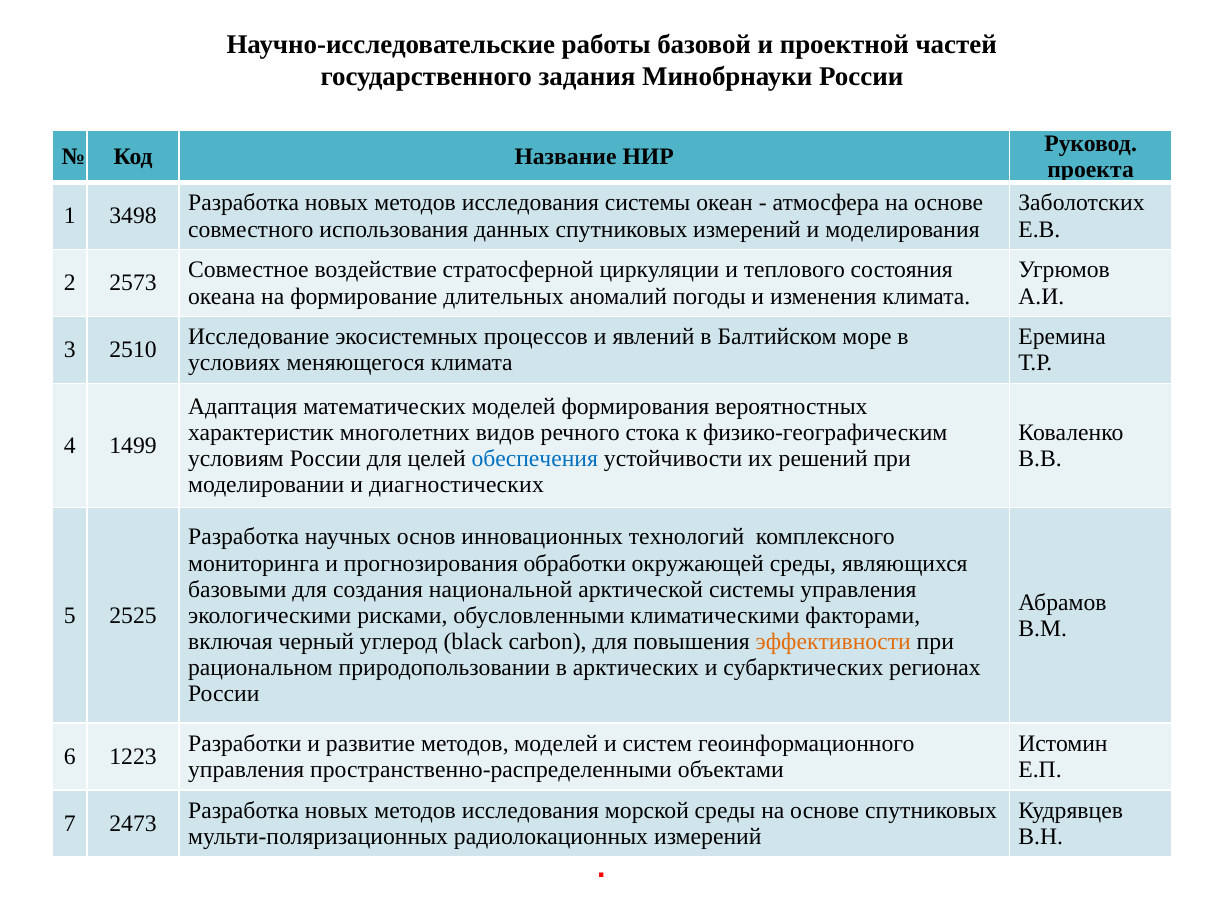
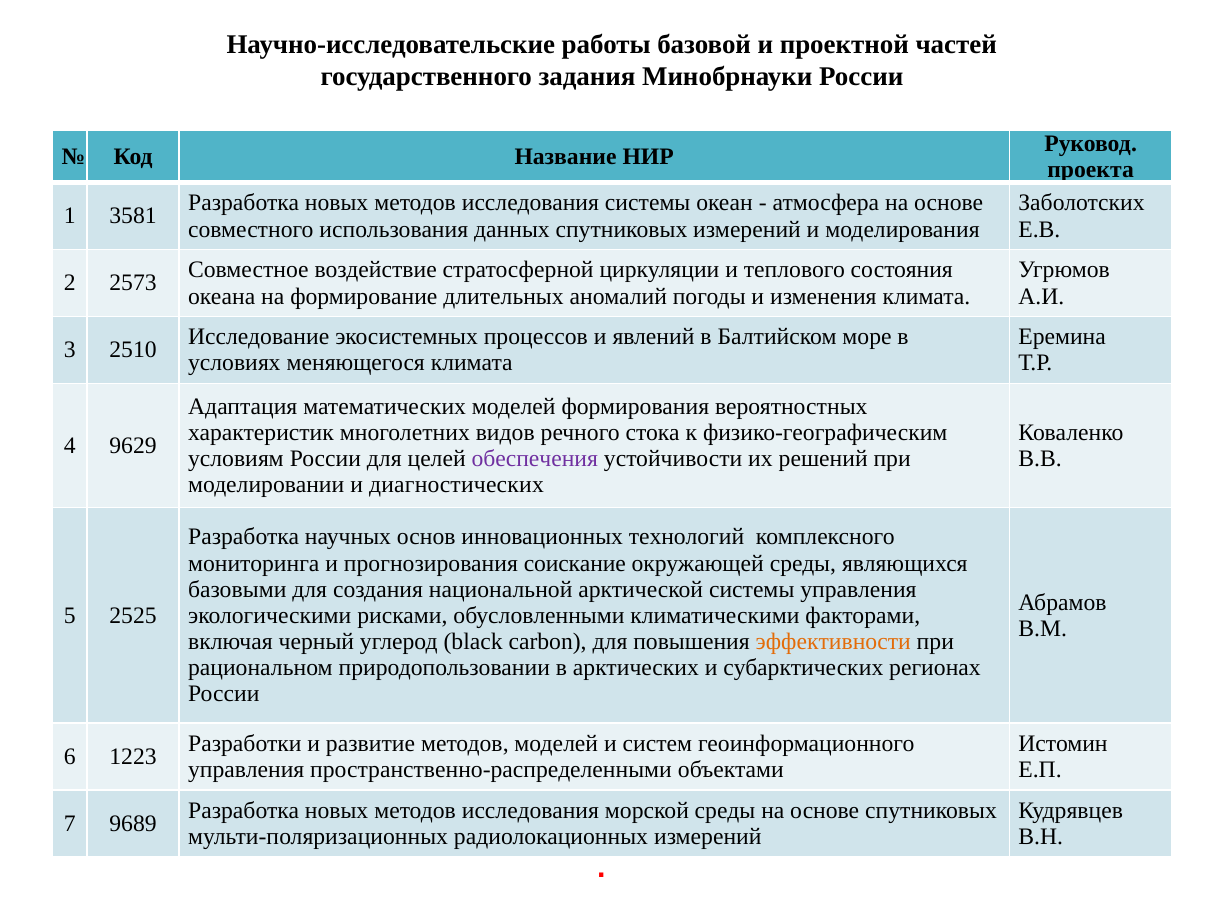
3498: 3498 -> 3581 (133, 216)
1499: 1499 -> 9629 (133, 446)
обеспечения colour: blue -> purple (535, 459)
обработки: обработки -> соискание (575, 563)
2473: 2473 -> 9689 (133, 824)
